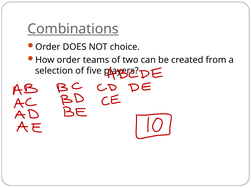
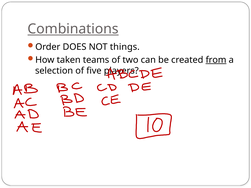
choice: choice -> things (125, 47)
How order: order -> taken (69, 60)
from underline: none -> present (216, 60)
